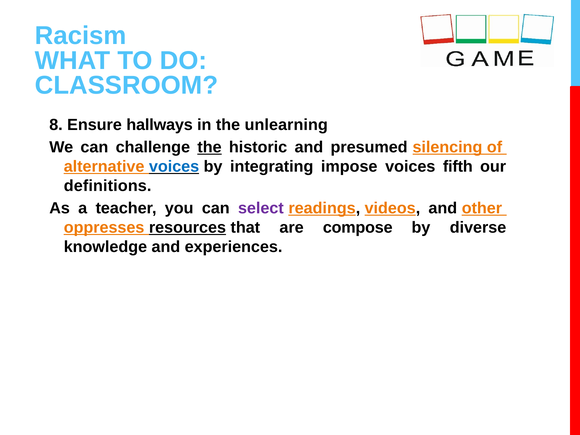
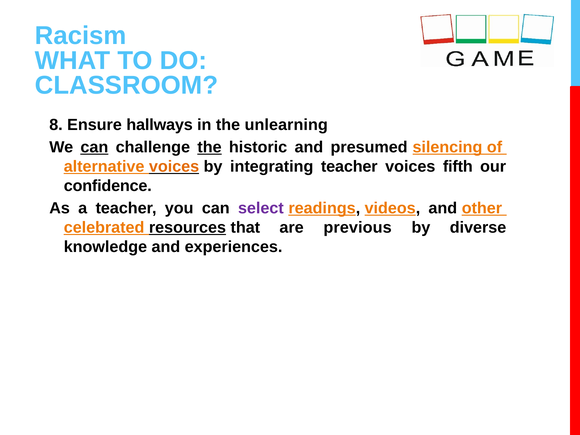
can underline: none -> present (94, 147)
voices colour: blue -> orange (174, 167)
integrating impose: impose -> teacher (349, 167)
definitions: definitions -> confidence (108, 186)
oppresses: oppresses -> celebrated (104, 228)
compose: compose -> previous (358, 228)
